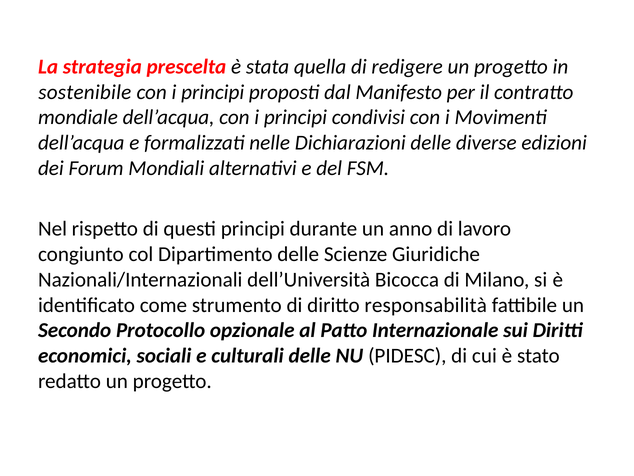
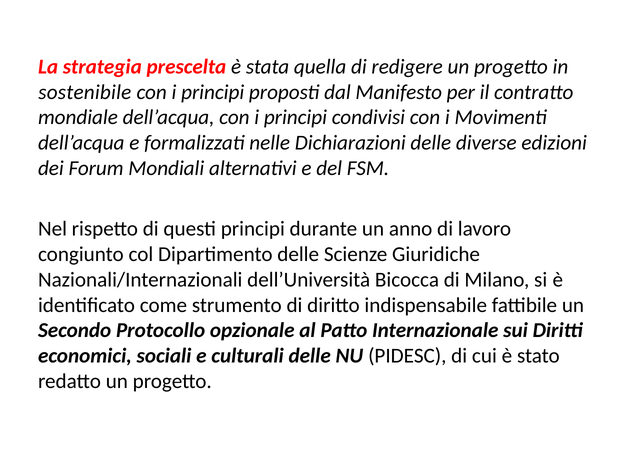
responsabilità: responsabilità -> indispensabile (426, 305)
